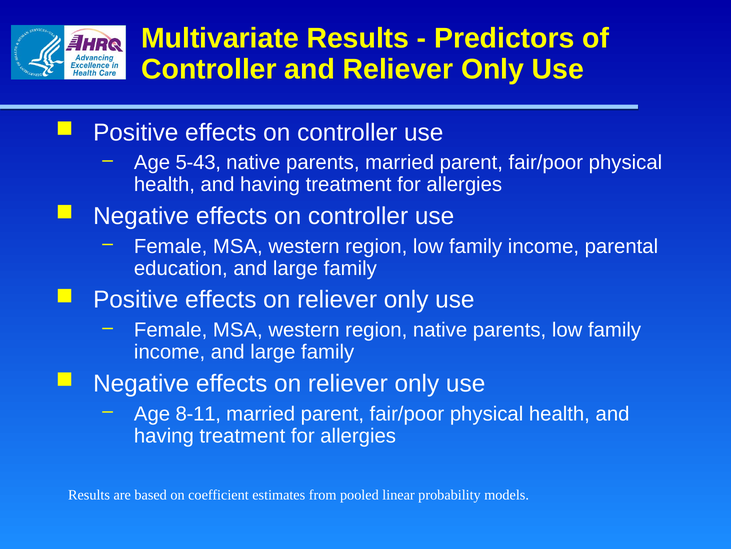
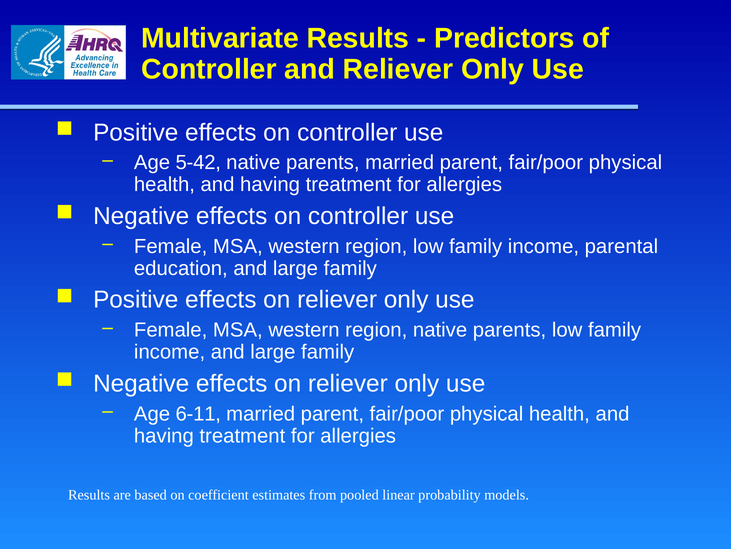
5-43: 5-43 -> 5-42 (198, 163)
8-11: 8-11 -> 6-11 (198, 413)
